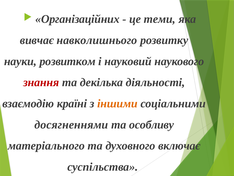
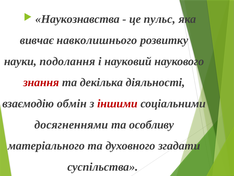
Організаційних: Організаційних -> Наукознавства (77, 19)
теми: теми -> пульс (160, 19)
розвитком: розвитком -> подолання (67, 61)
країні: країні -> обмін (72, 103)
іншими colour: orange -> red (117, 103)
включає: включає -> згадати (179, 145)
